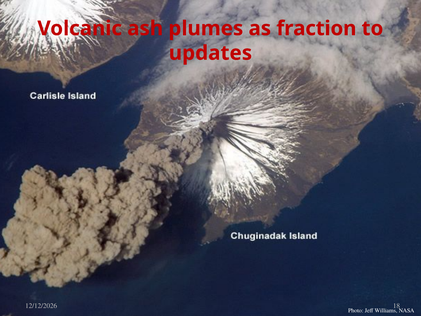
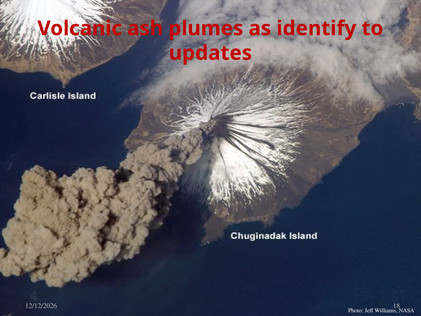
fraction: fraction -> identify (316, 28)
